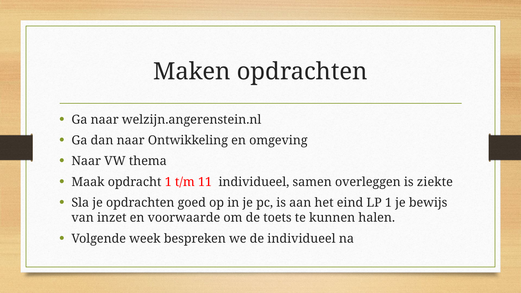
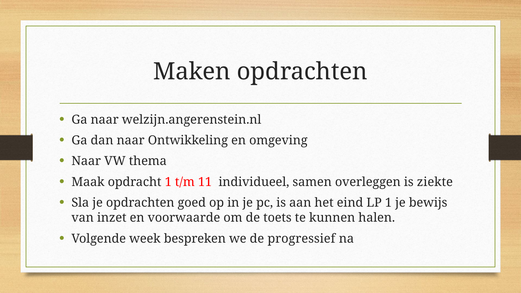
de individueel: individueel -> progressief (301, 239)
